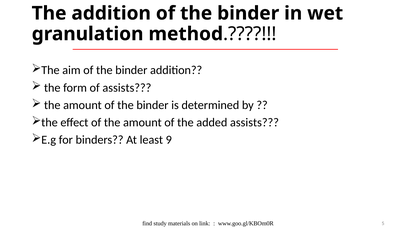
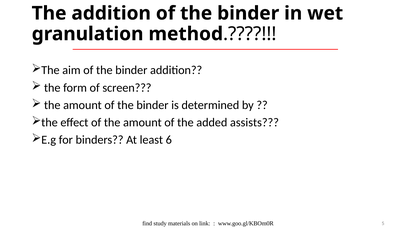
of assists: assists -> screen (127, 88)
9: 9 -> 6 (169, 140)
